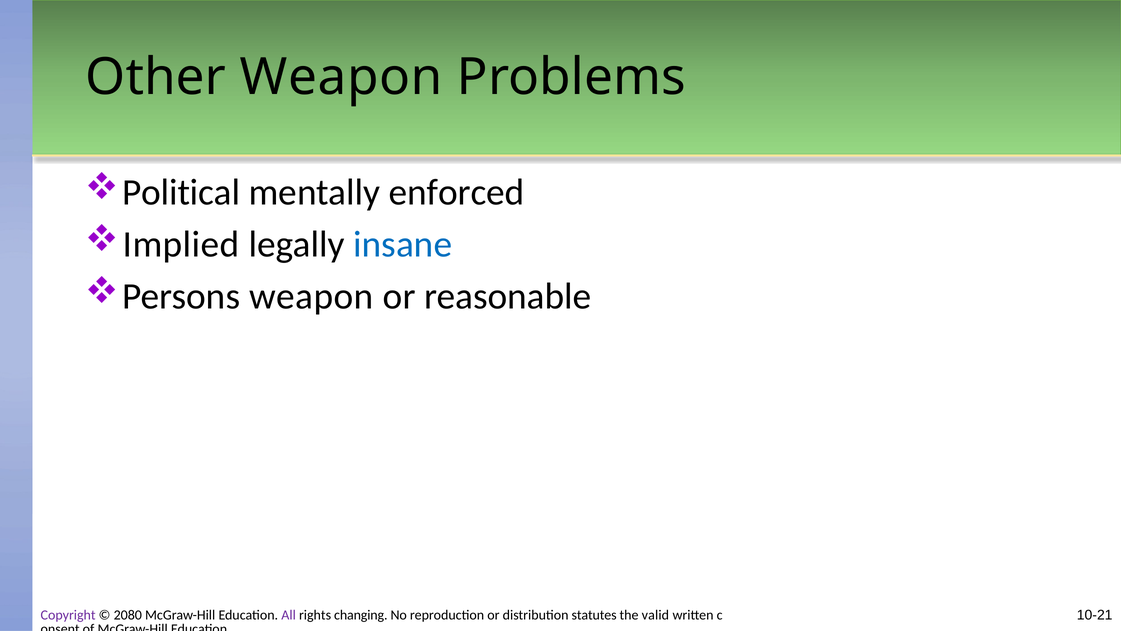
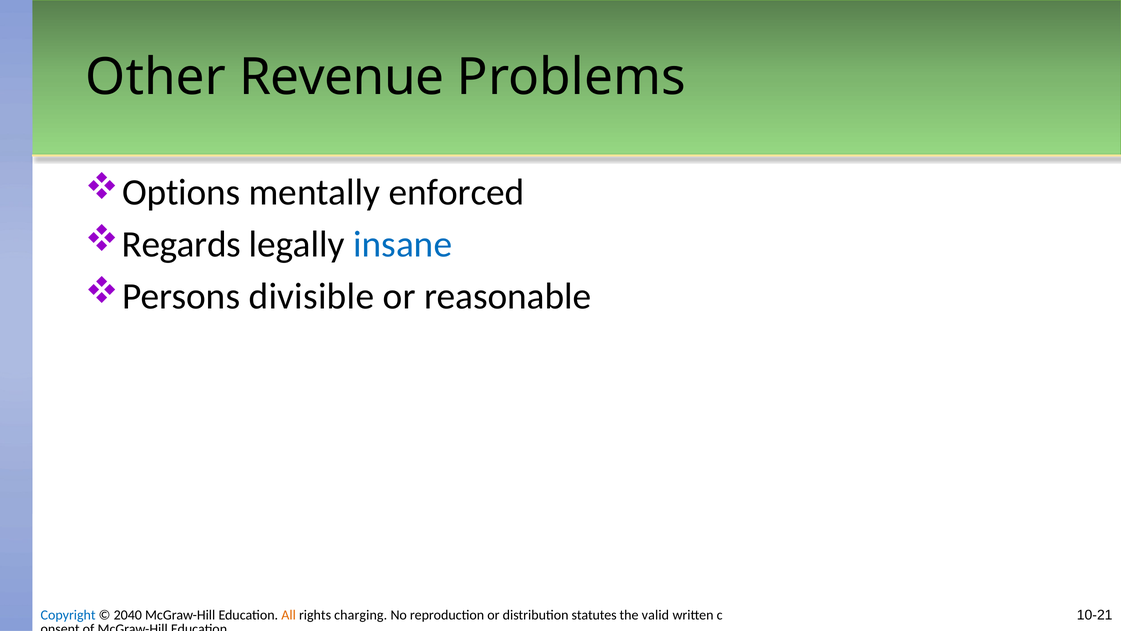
Other Weapon: Weapon -> Revenue (342, 77)
Political: Political -> Options (181, 192)
Implied: Implied -> Regards (181, 244)
Persons weapon: weapon -> divisible (311, 296)
Copyright colour: purple -> blue (68, 615)
2080: 2080 -> 2040 (128, 615)
All colour: purple -> orange (289, 615)
changing: changing -> charging (361, 615)
